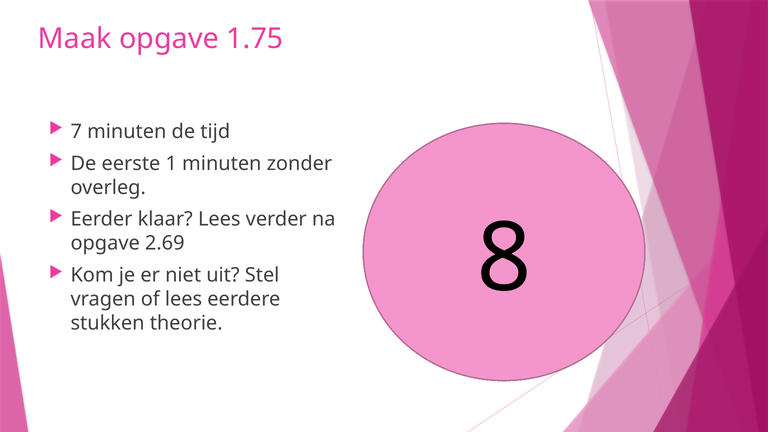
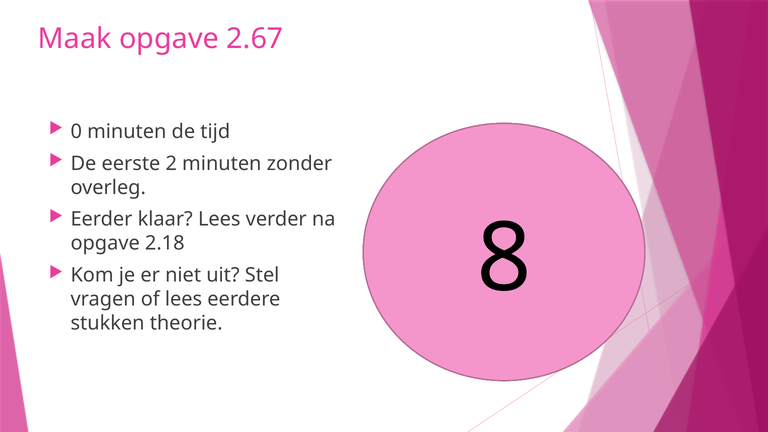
1.75: 1.75 -> 2.67 (255, 39)
7: 7 -> 0 (76, 131)
1: 1 -> 2 (171, 163)
2.69: 2.69 -> 2.18 (165, 243)
